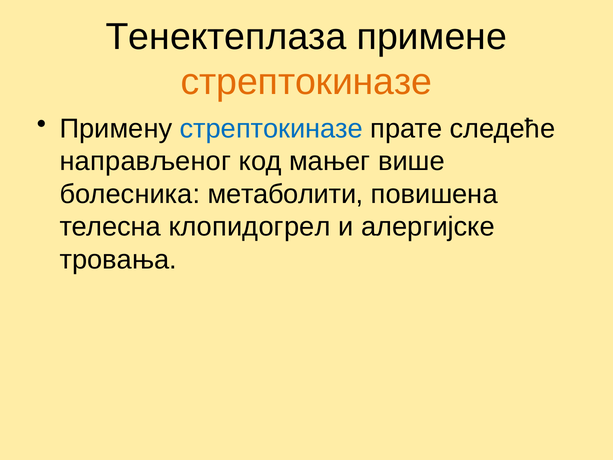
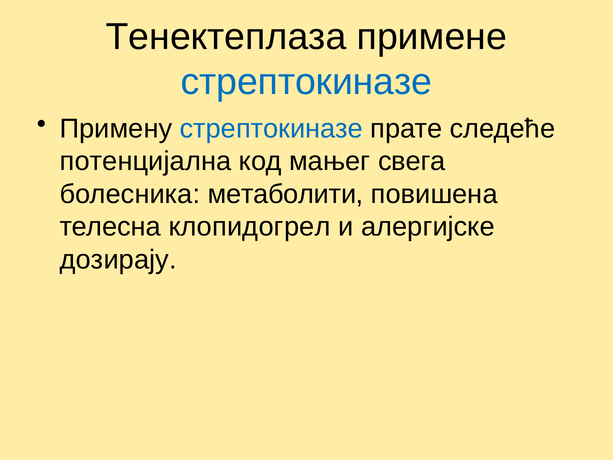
стрептокиназе colour: orange -> blue (306, 82)
направљеног: направљеног -> потенцијална (146, 161)
више: више -> свега (412, 161)
тровања: тровања -> дозирају (118, 259)
